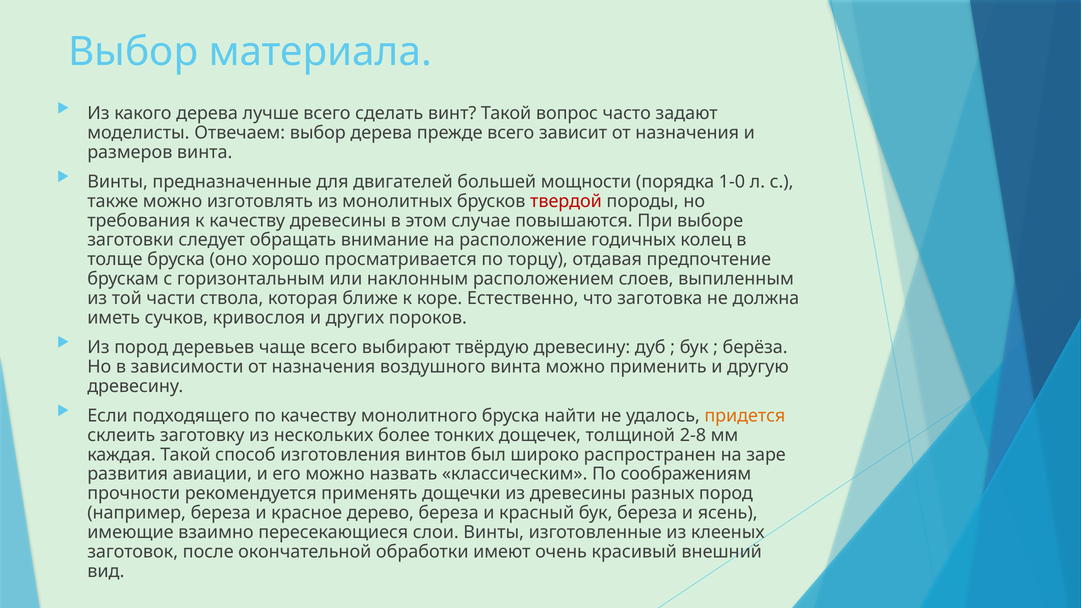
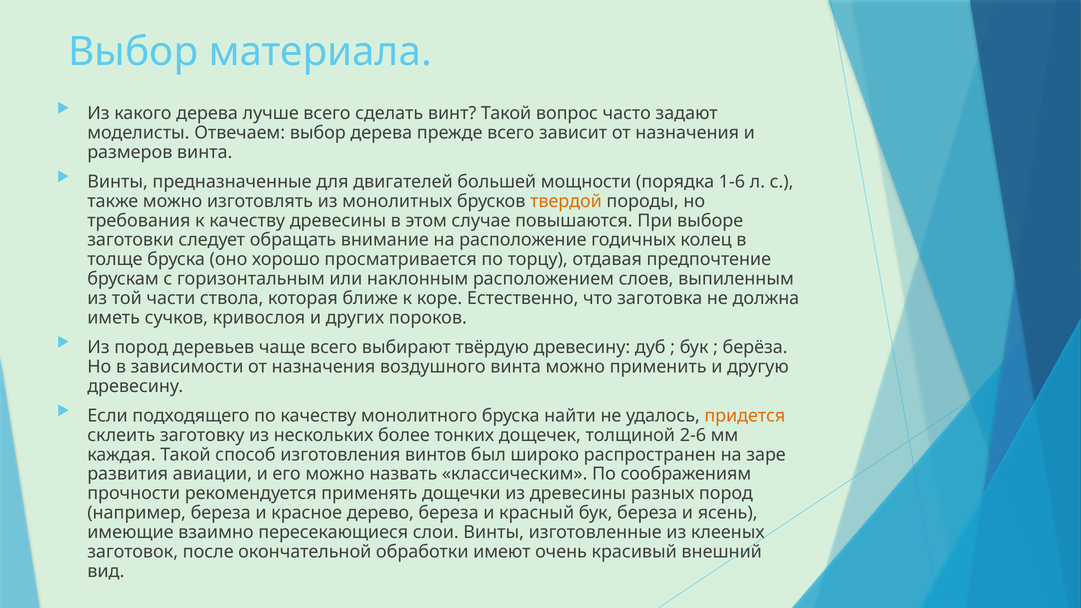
1-0: 1-0 -> 1-6 (732, 182)
твердой colour: red -> orange (566, 201)
2-8: 2-8 -> 2-6 (693, 435)
